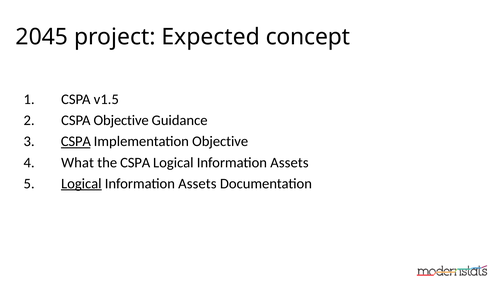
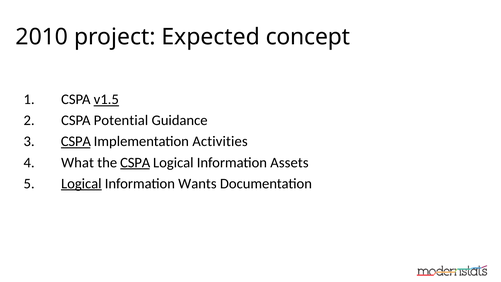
2045: 2045 -> 2010 (42, 37)
v1.5 underline: none -> present (106, 99)
CSPA Objective: Objective -> Potential (121, 120)
Implementation Objective: Objective -> Activities (220, 141)
CSPA underline: none -> present (135, 162)
Assets: Assets -> Wants (197, 183)
